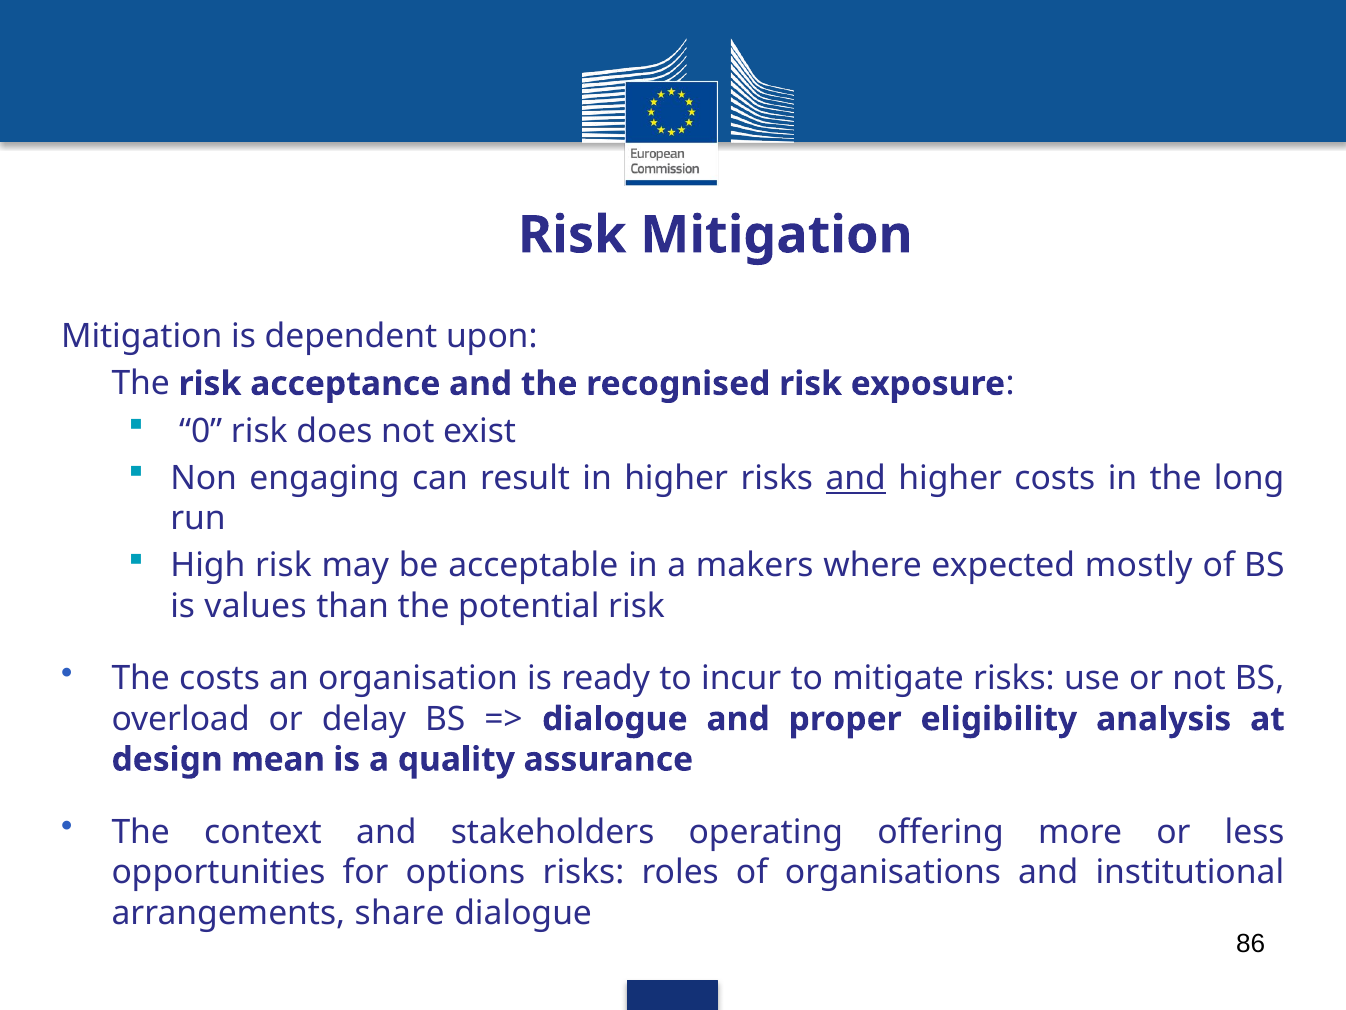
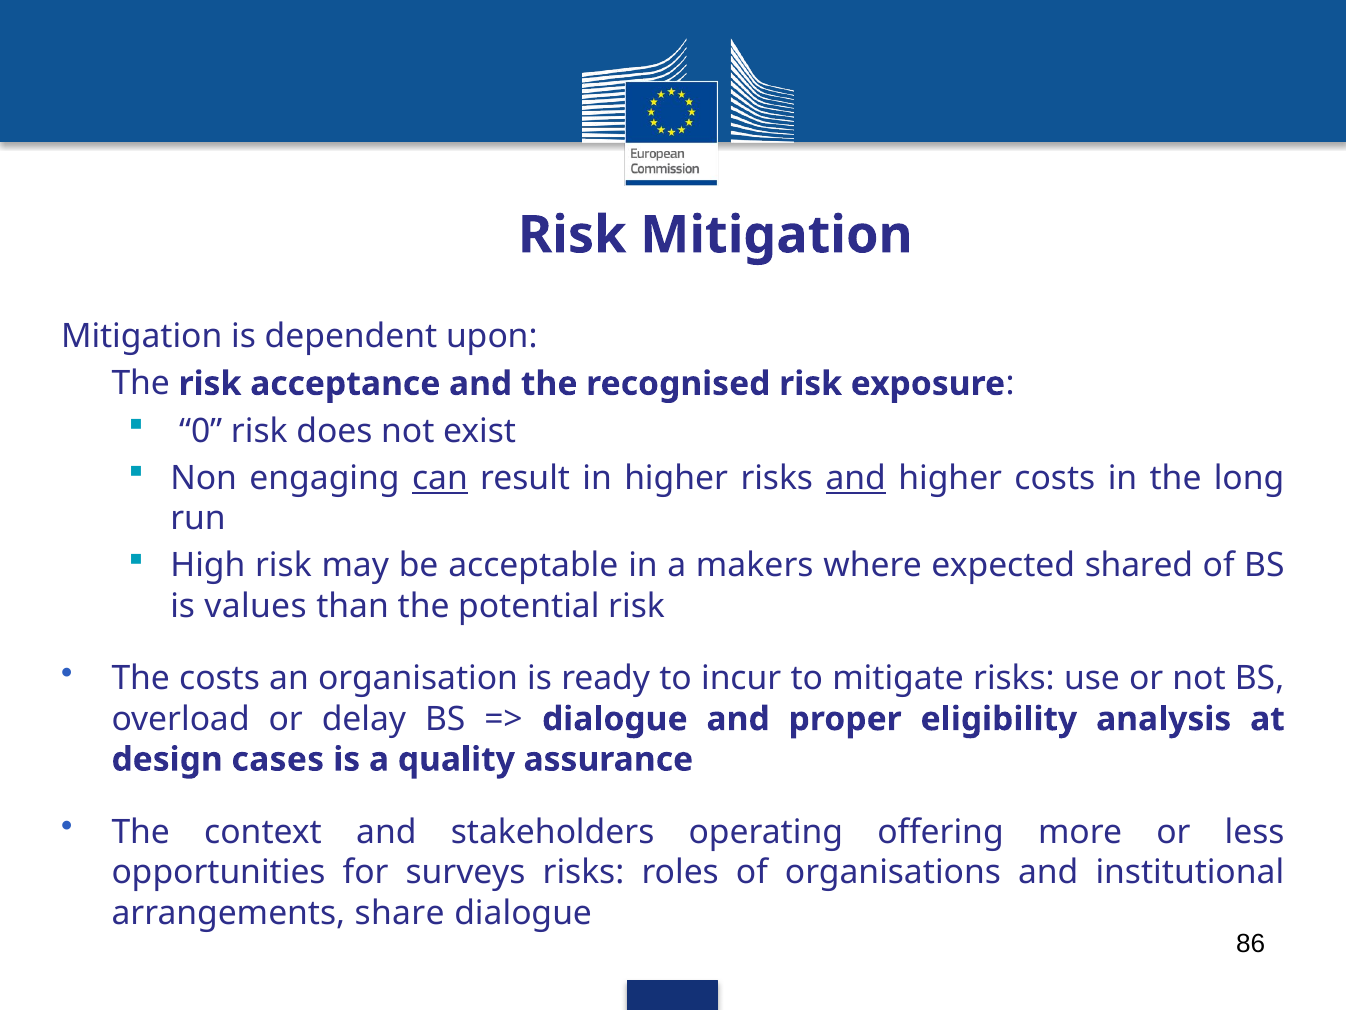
can underline: none -> present (440, 478)
mostly: mostly -> shared (1139, 565)
mean: mean -> cases (278, 759)
options: options -> surveys (466, 872)
